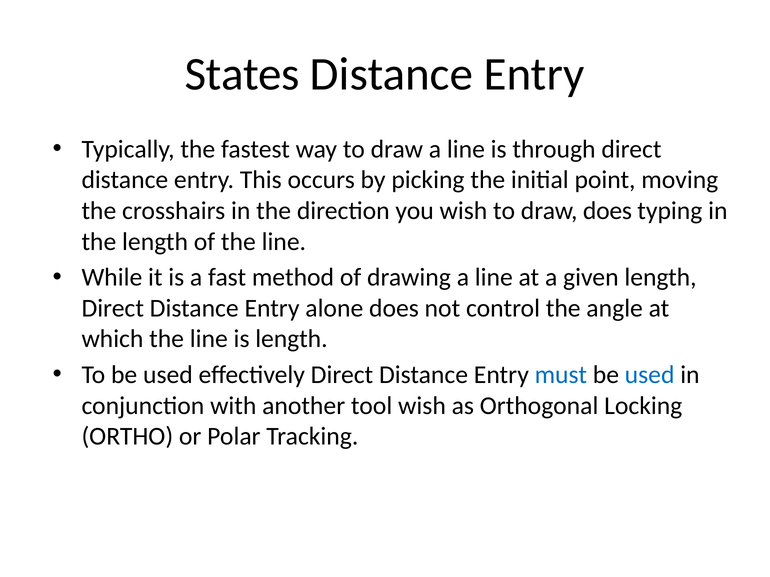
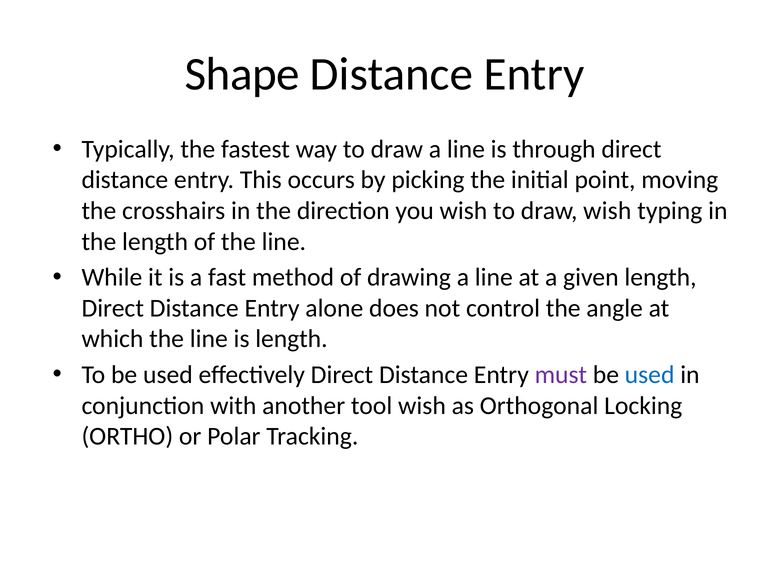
States: States -> Shape (242, 75)
draw does: does -> wish (607, 211)
must colour: blue -> purple (561, 375)
